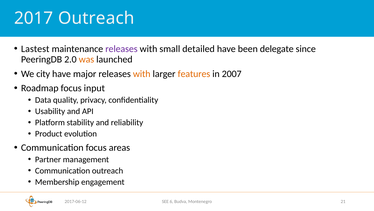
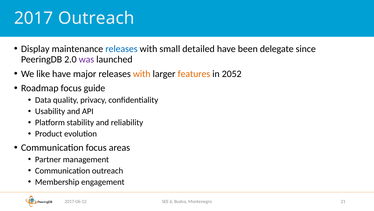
Lastest: Lastest -> Display (35, 49)
releases colour: purple -> blue (121, 49)
was colour: orange -> purple (86, 59)
city: city -> like (43, 74)
2007: 2007 -> 2052 (232, 74)
input: input -> guide (94, 88)
